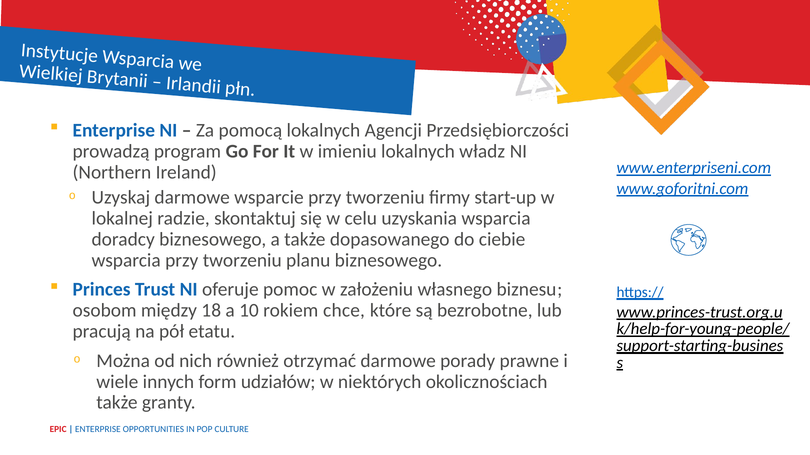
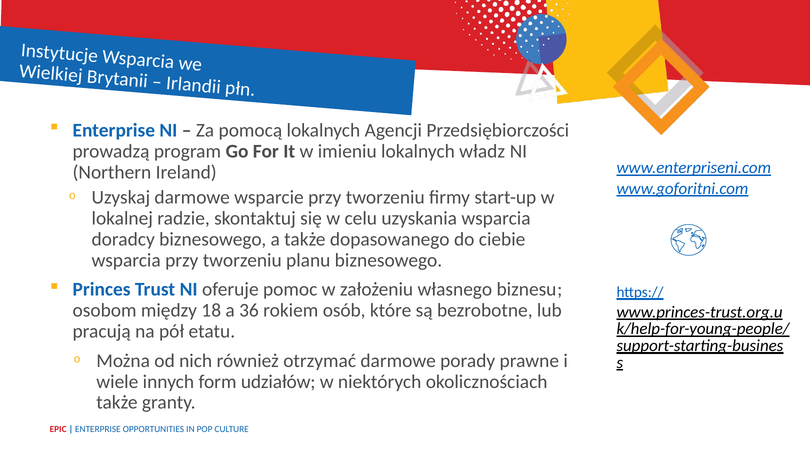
10: 10 -> 36 (249, 311)
chce: chce -> osób (344, 311)
